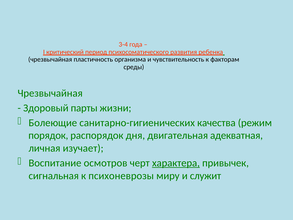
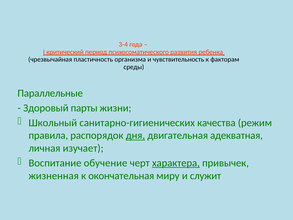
Чрезвычайная: Чрезвычайная -> Параллельные (50, 93)
Болеющие: Болеющие -> Школьный (53, 123)
порядок: порядок -> правила (48, 135)
дня underline: none -> present (135, 135)
осмотров: осмотров -> обучение (106, 163)
сигнальная: сигнальная -> жизненная (54, 176)
психоневрозы: психоневрозы -> окончательная (121, 176)
